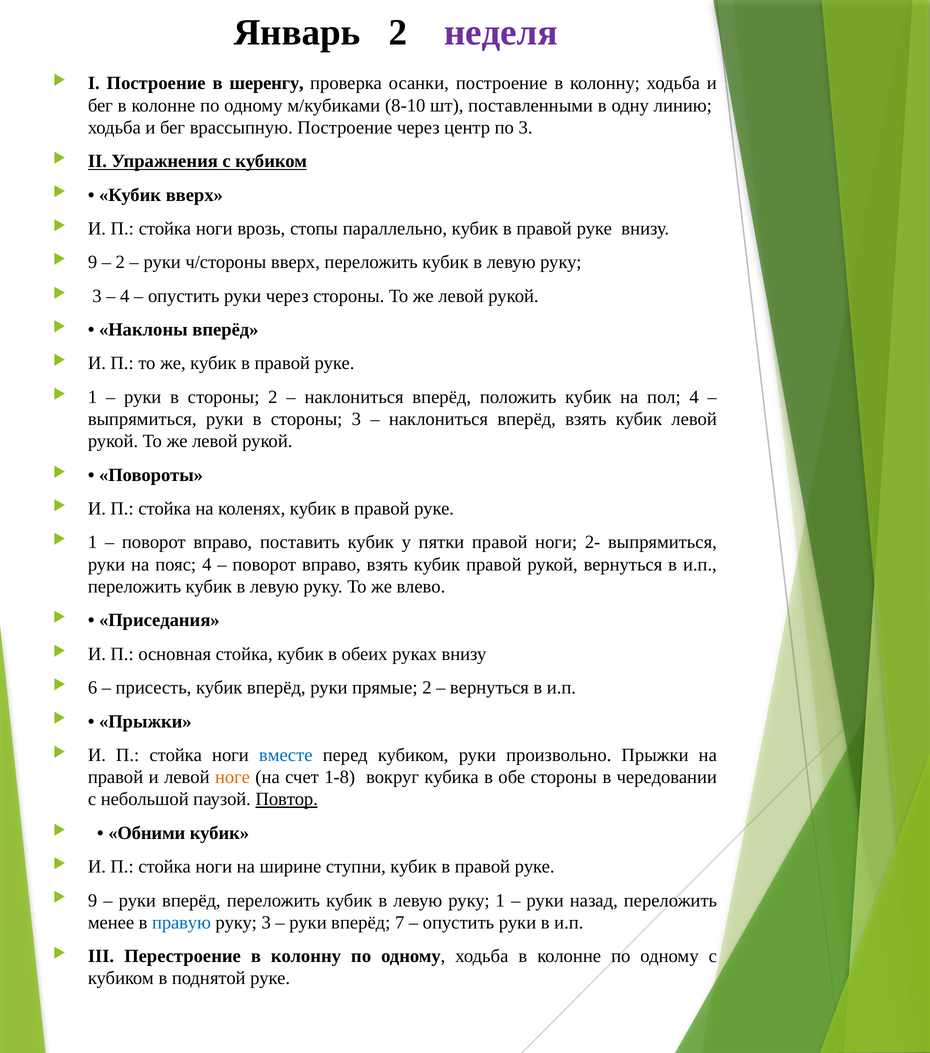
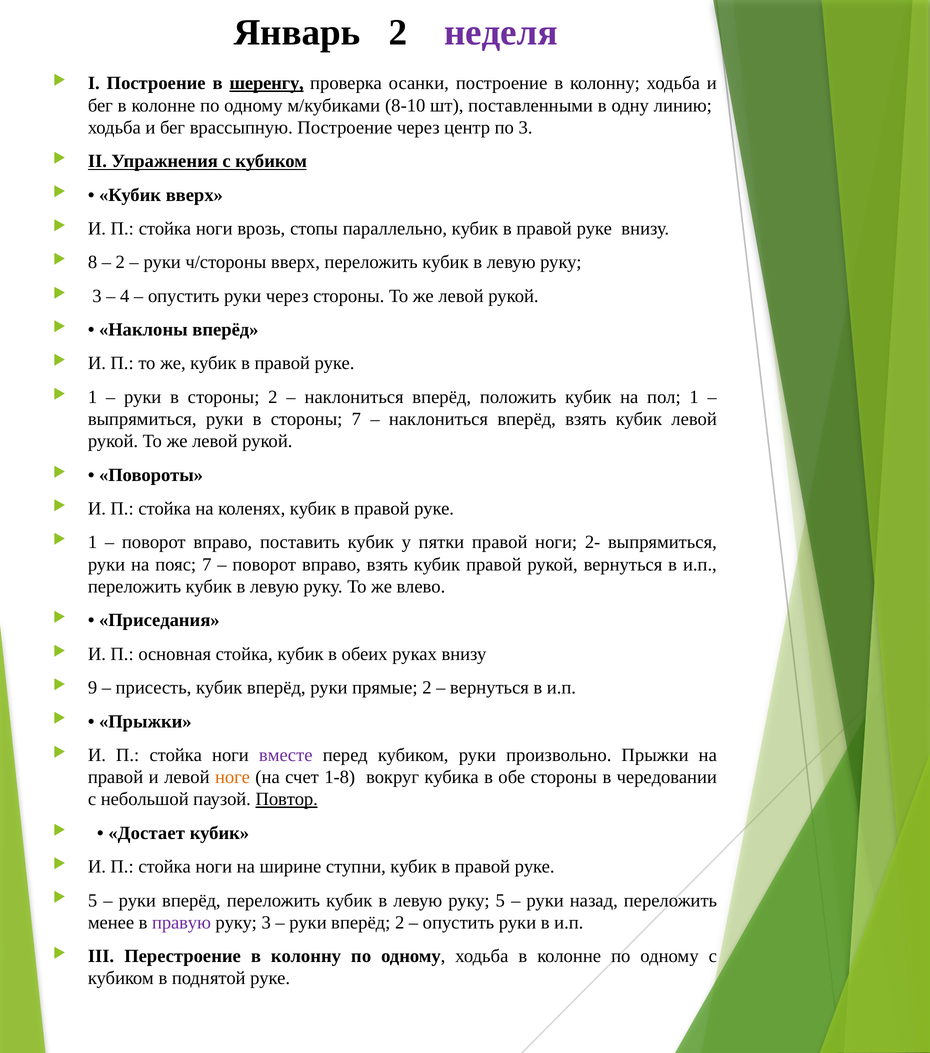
шеренгу underline: none -> present (267, 83)
9: 9 -> 8 (93, 262)
пол 4: 4 -> 1 (694, 397)
стороны 3: 3 -> 7 (356, 419)
пояс 4: 4 -> 7 (207, 564)
6: 6 -> 9 (93, 688)
вместе colour: blue -> purple (286, 755)
Обними: Обними -> Достает (147, 833)
9: 9 -> 5 (93, 900)
руку 1: 1 -> 5 (500, 900)
правую colour: blue -> purple (182, 922)
вперёд 7: 7 -> 2 (400, 922)
